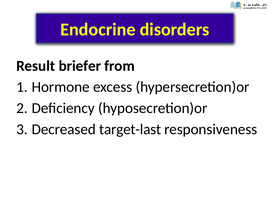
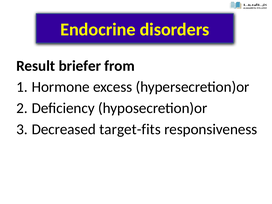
target-last: target-last -> target-fits (130, 129)
